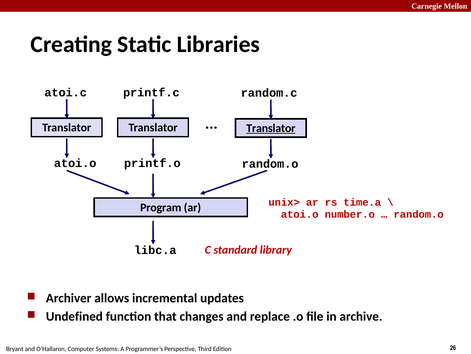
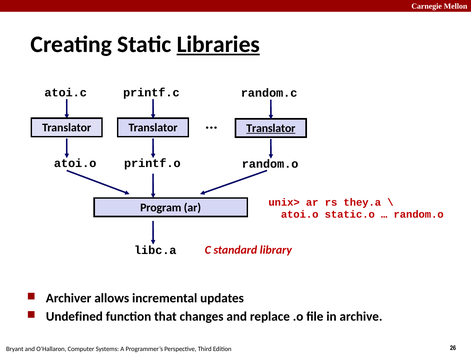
Libraries underline: none -> present (218, 44)
time.a: time.a -> they.a (362, 202)
number.o: number.o -> static.o (350, 214)
